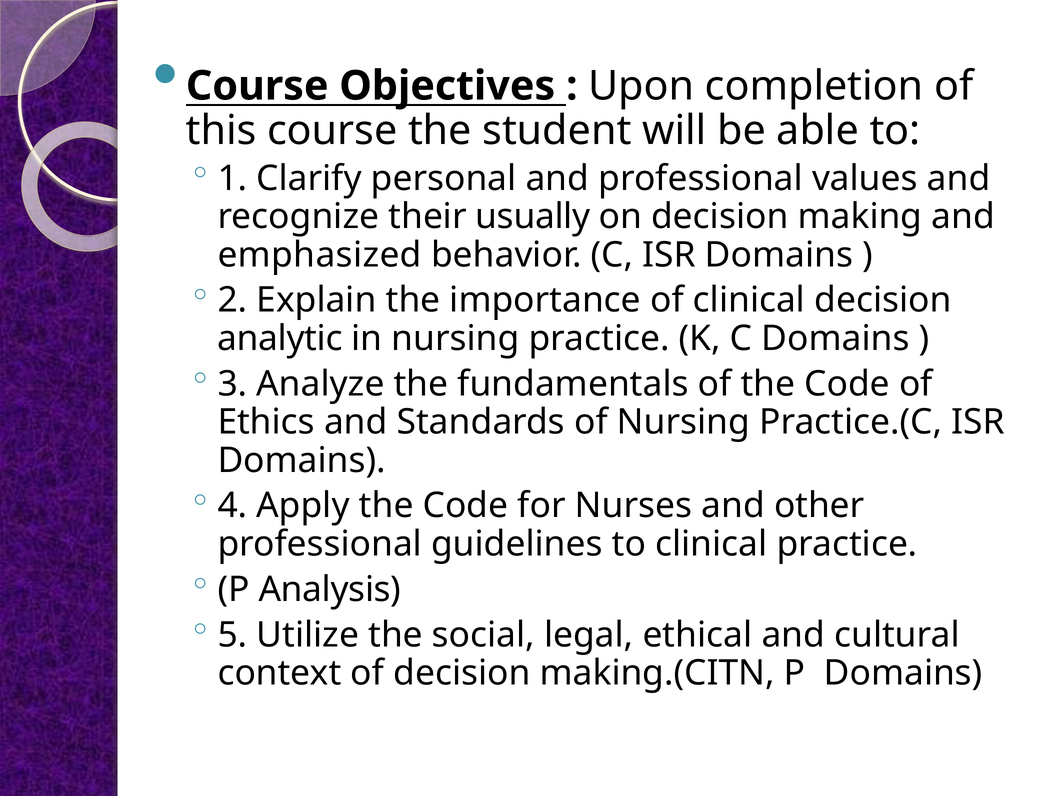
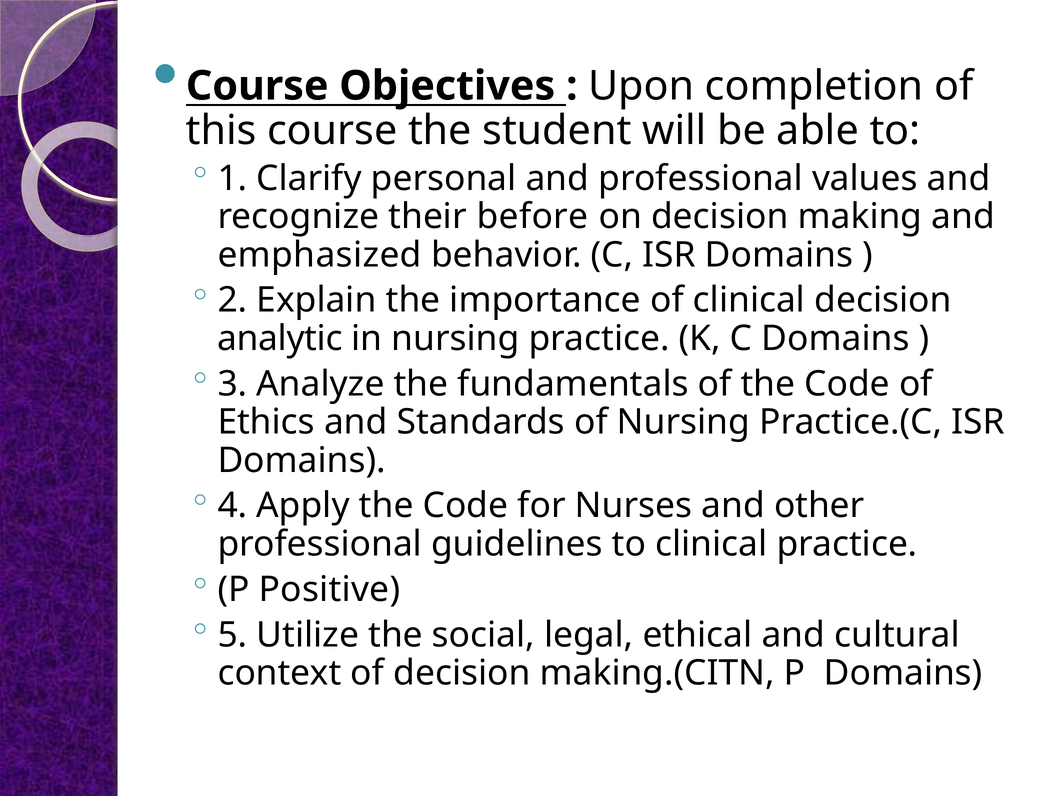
usually: usually -> before (532, 217)
Analysis: Analysis -> Positive (330, 590)
